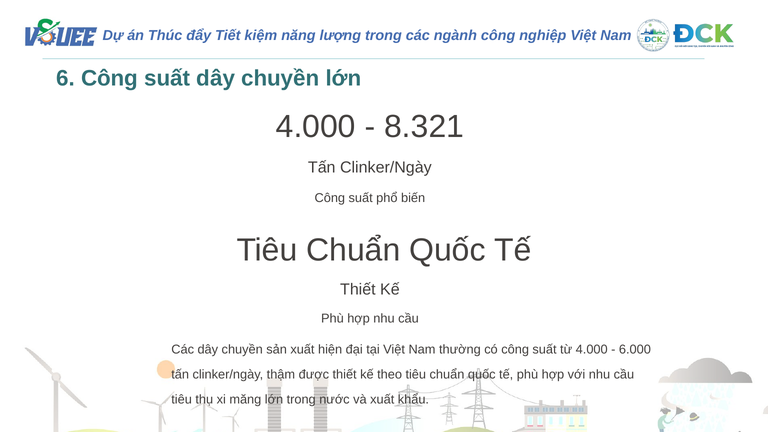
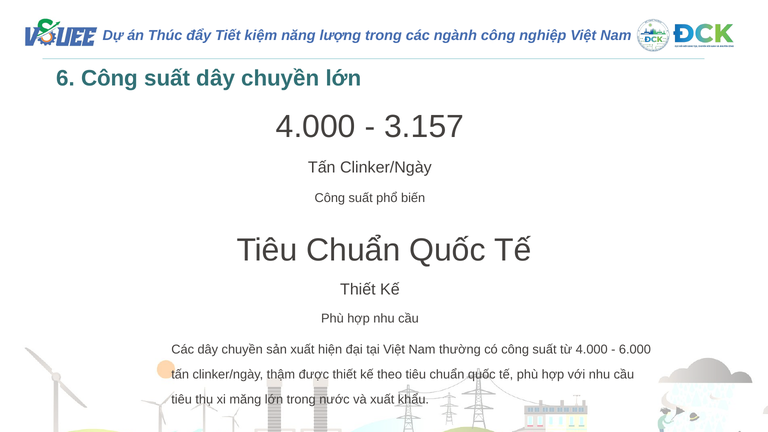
8.321: 8.321 -> 3.157 (424, 127)
